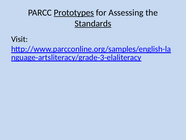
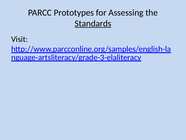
Prototypes underline: present -> none (74, 13)
